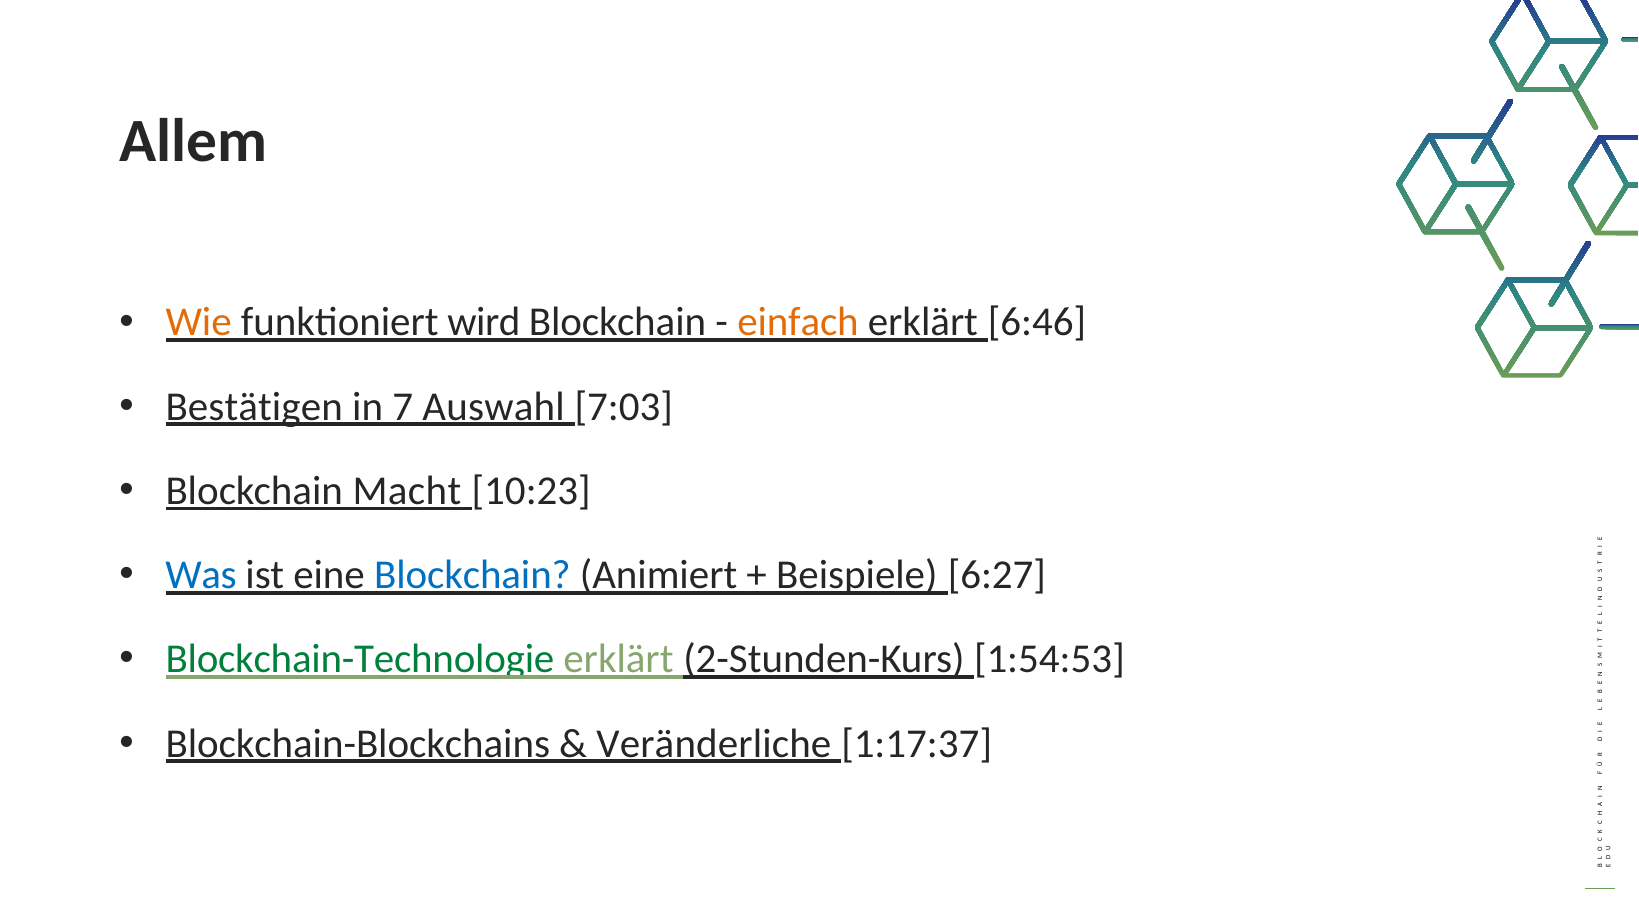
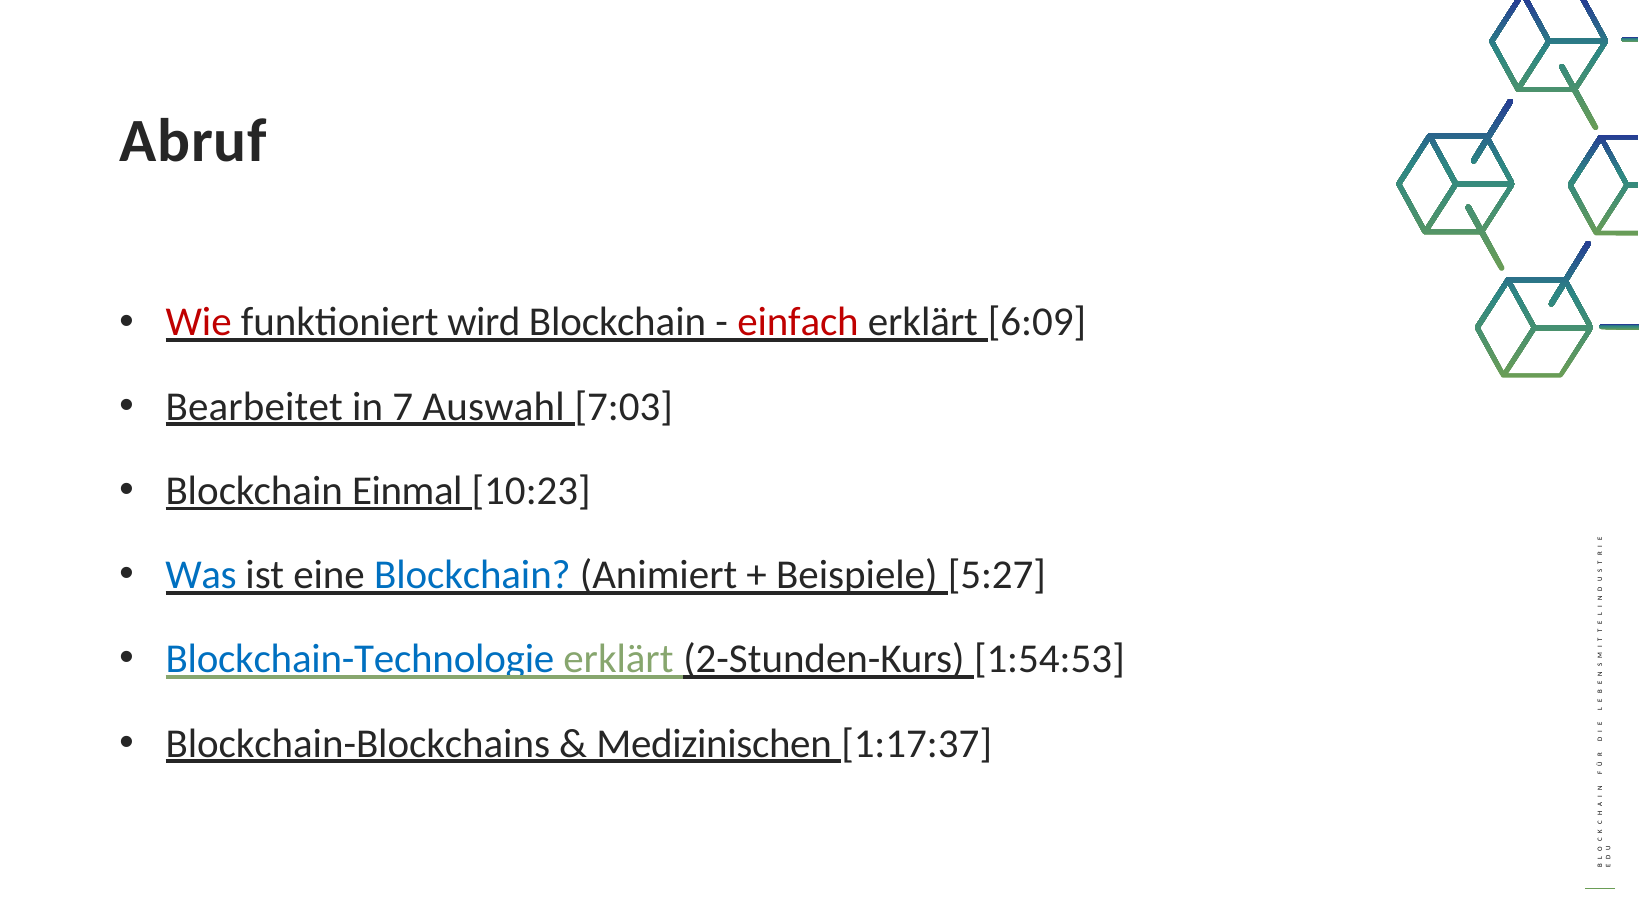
Allem: Allem -> Abruf (193, 141)
Wie colour: orange -> red (199, 322)
einfach colour: orange -> red (798, 322)
6:46: 6:46 -> 6:09 (1037, 322)
Bestätigen: Bestätigen -> Bearbeitet (254, 407)
Macht: Macht -> Einmal (407, 491)
6:27: 6:27 -> 5:27 (997, 575)
Blockchain-Technologie colour: green -> blue (360, 659)
Veränderliche: Veränderliche -> Medizinischen (714, 743)
